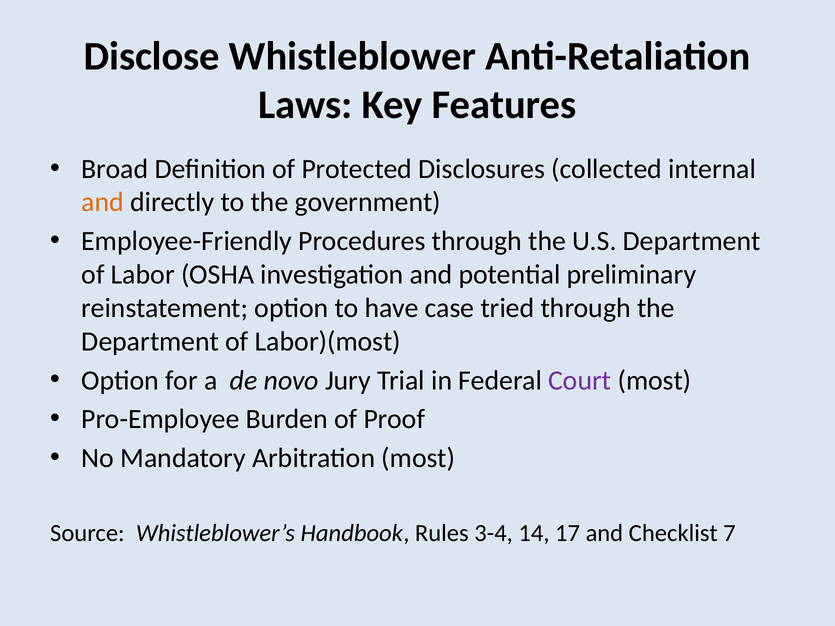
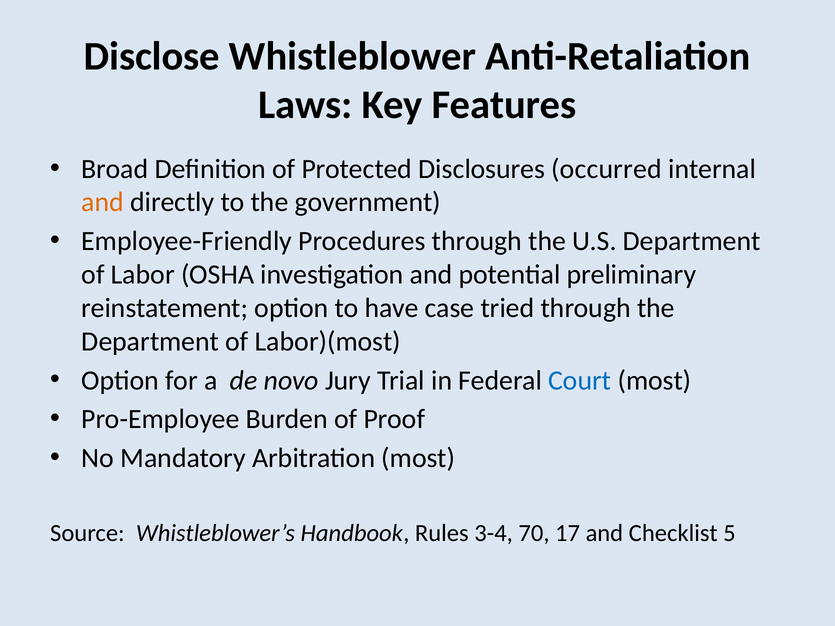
collected: collected -> occurred (607, 169)
Court colour: purple -> blue (580, 380)
14: 14 -> 70 (534, 533)
7: 7 -> 5 (729, 533)
